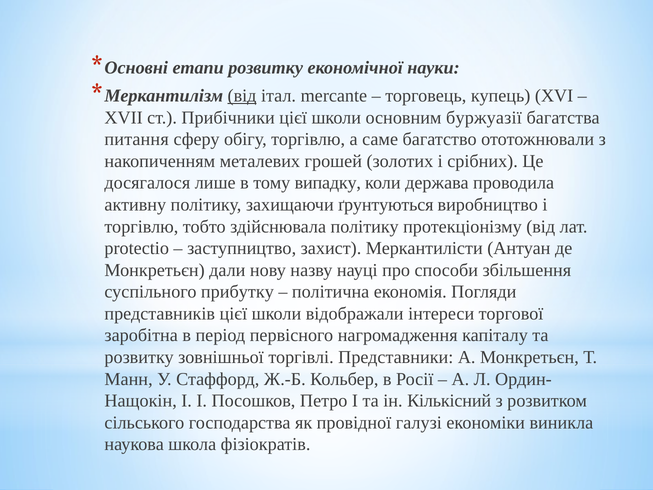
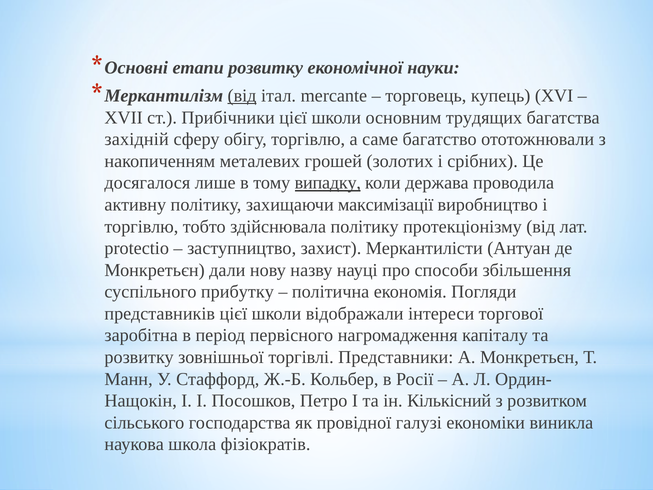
буржуазії: буржуазії -> трудящих (484, 118)
питання: питання -> західній (137, 139)
випадку underline: none -> present (328, 183)
ґрунтуються: ґрунтуються -> максимізації (386, 205)
